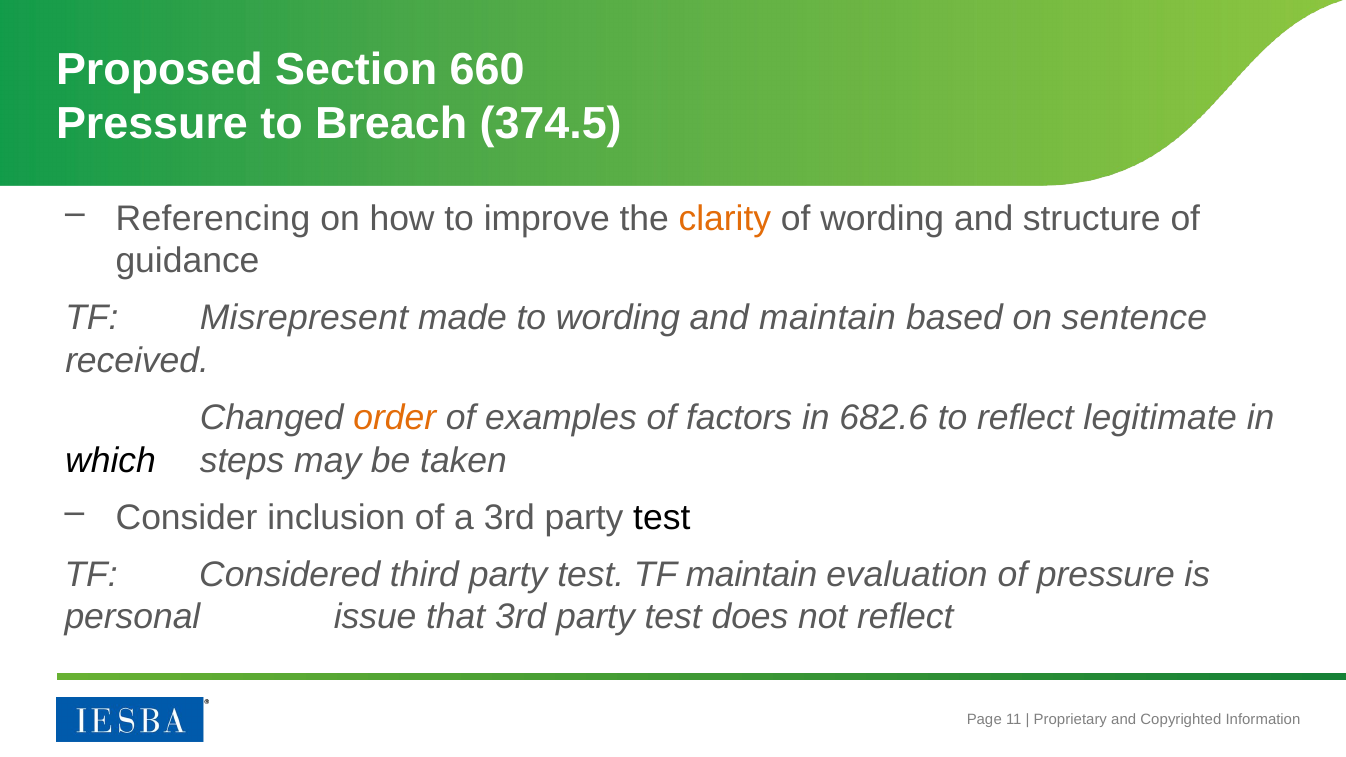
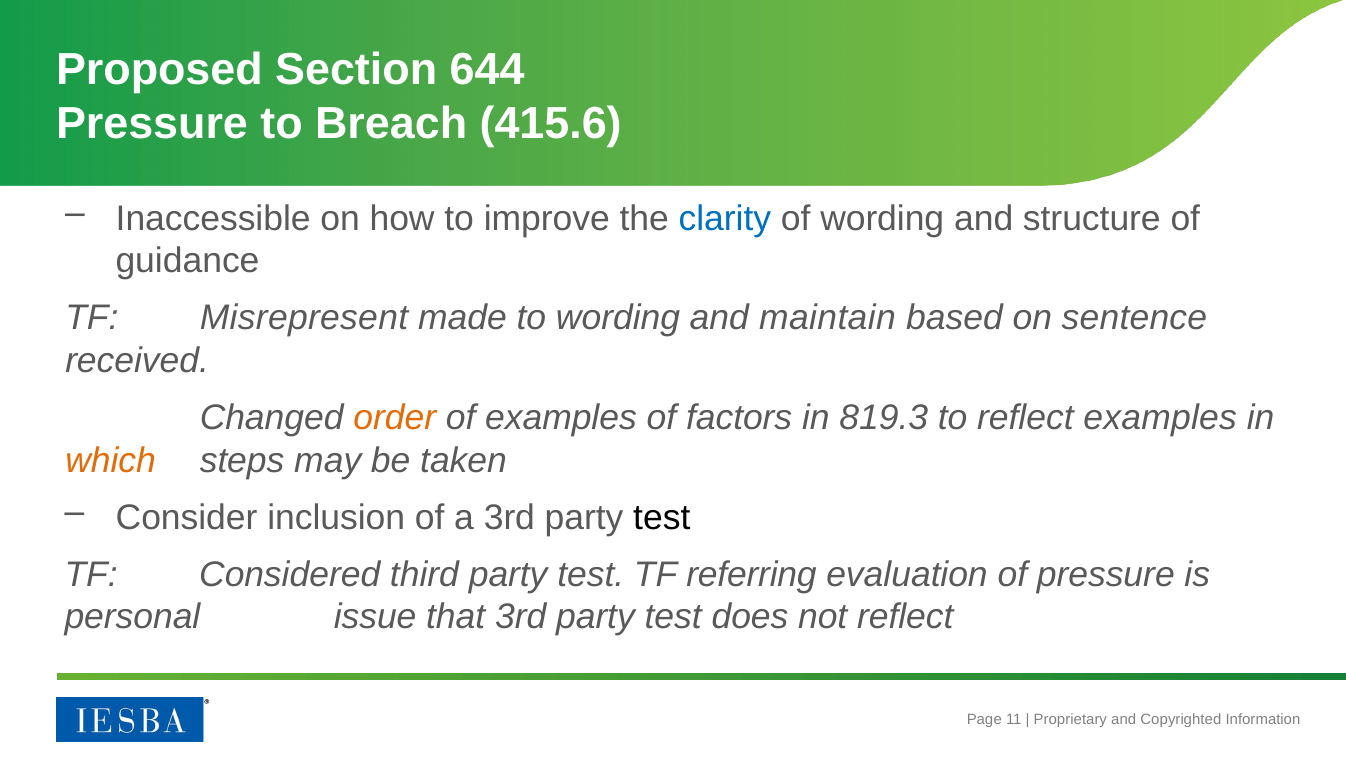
660: 660 -> 644 (487, 70)
374.5: 374.5 -> 415.6 (551, 124)
Referencing: Referencing -> Inaccessible (213, 218)
clarity colour: orange -> blue (725, 218)
682.6: 682.6 -> 819.3 (884, 418)
reflect legitimate: legitimate -> examples (1160, 418)
which colour: black -> orange (111, 460)
TF maintain: maintain -> referring (752, 575)
